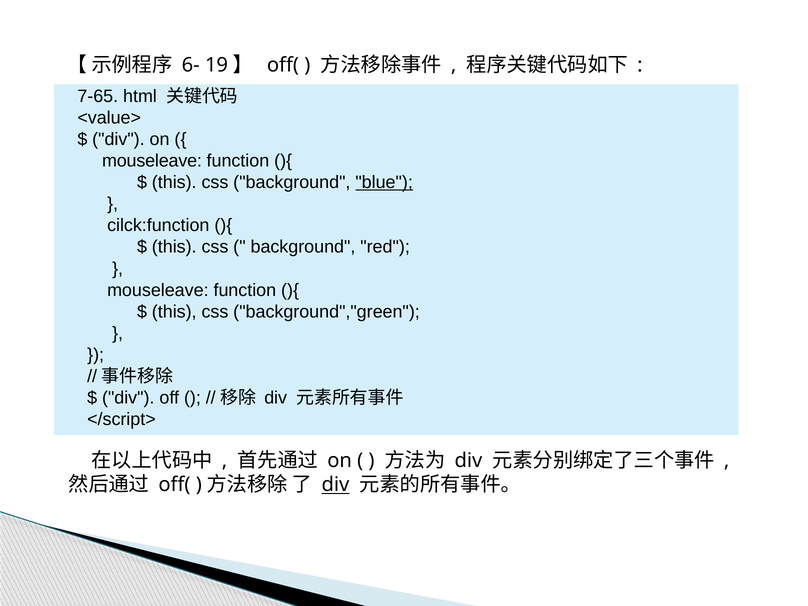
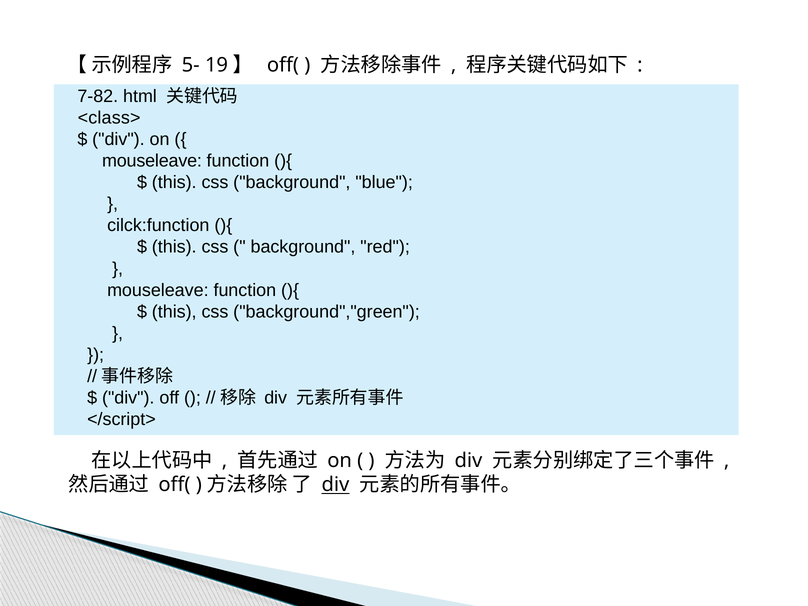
6-: 6- -> 5- (191, 65)
7-65: 7-65 -> 7-82 (98, 96)
<value>: <value> -> <class> (109, 118)
blue underline: present -> none (384, 182)
